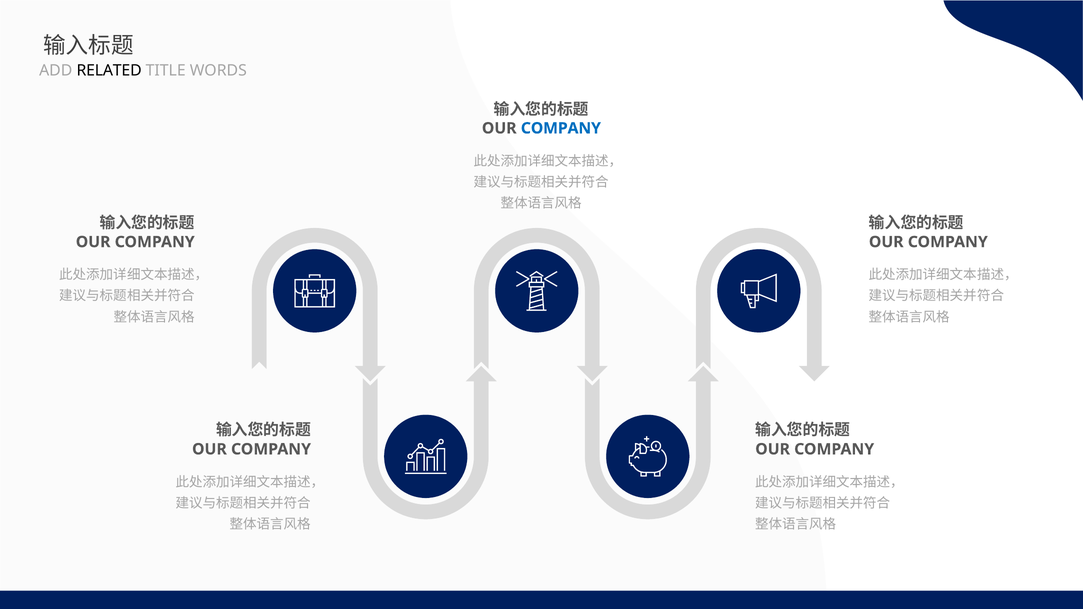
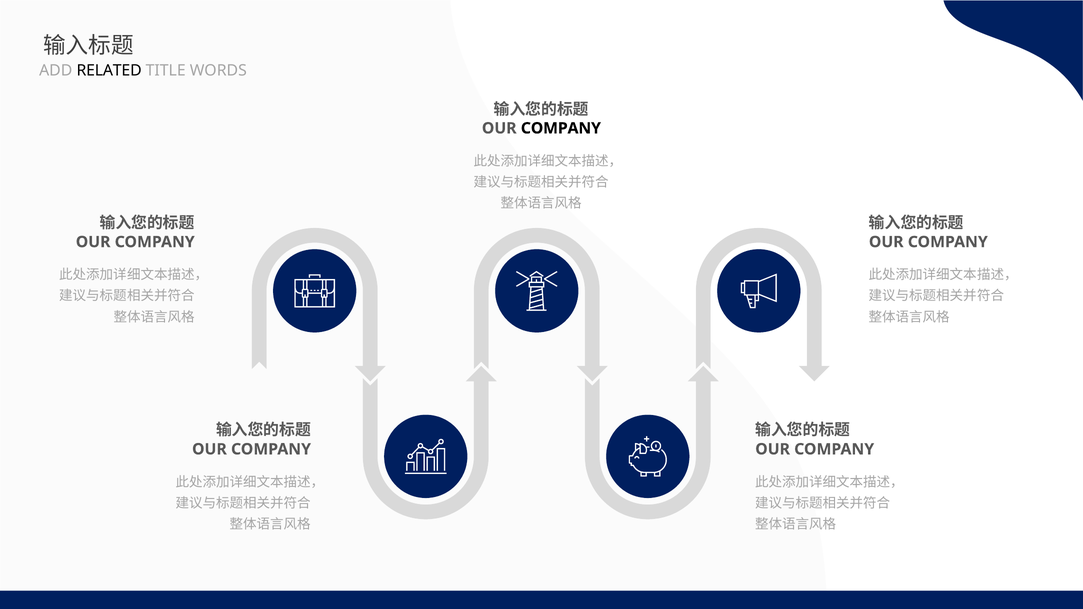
COMPANY colour: blue -> black (561, 128)
